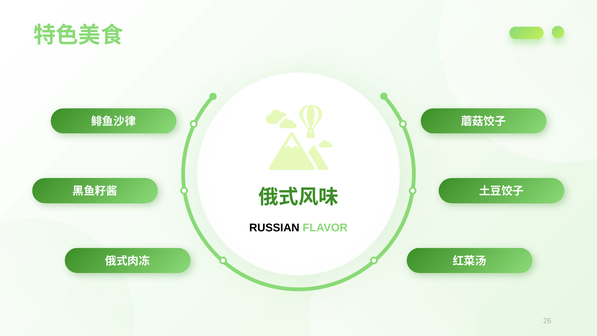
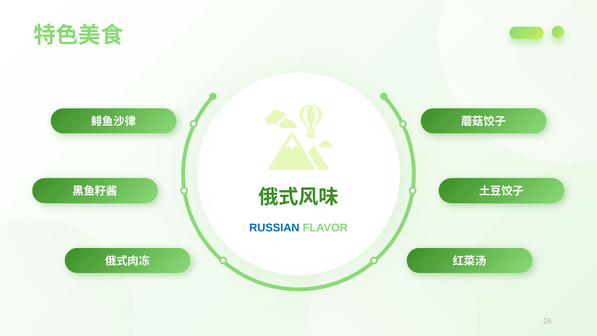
RUSSIAN colour: black -> blue (274, 228)
